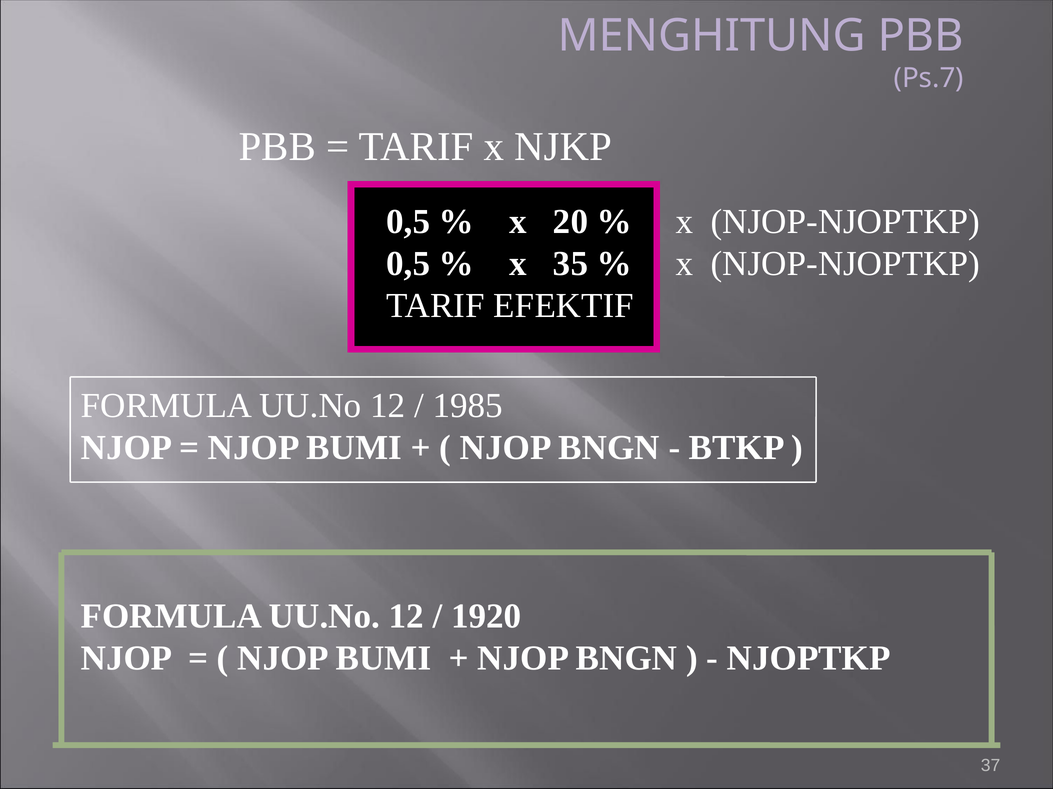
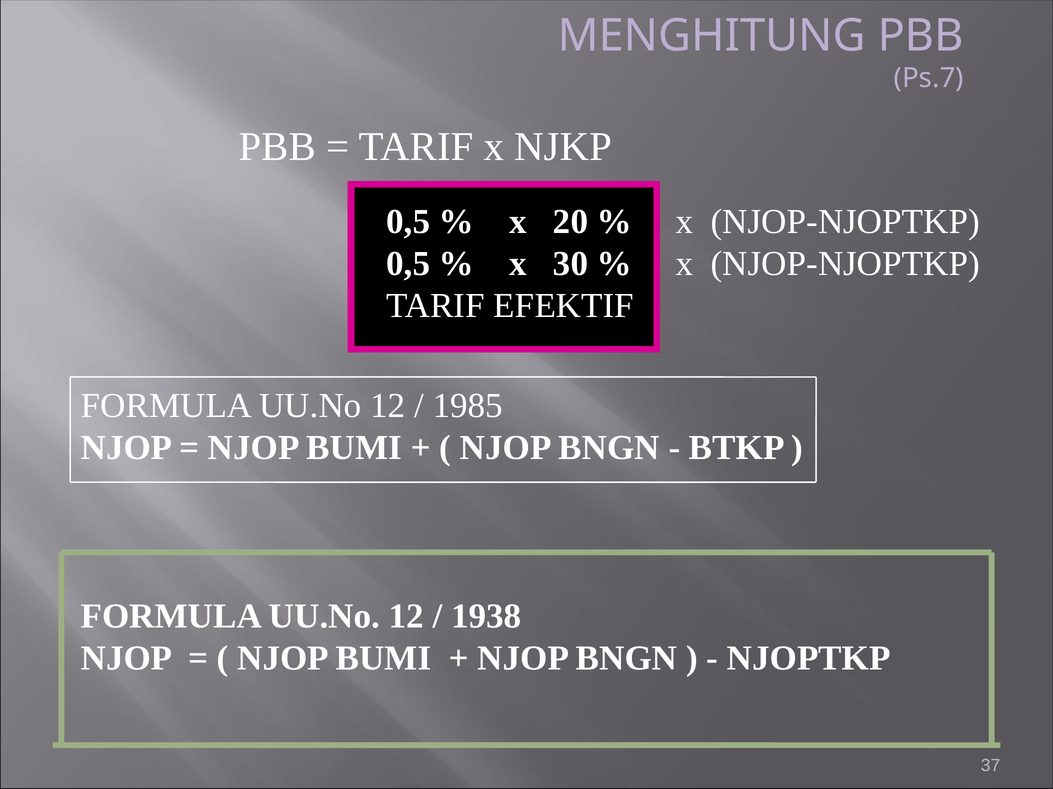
35: 35 -> 30 (571, 264)
1920: 1920 -> 1938 (486, 617)
